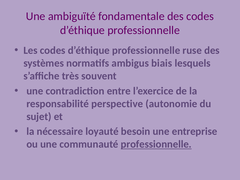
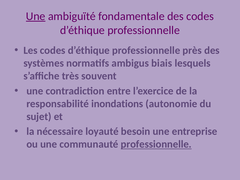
Une underline: none -> present (36, 16)
ruse: ruse -> près (192, 50)
perspective: perspective -> inondations (117, 104)
